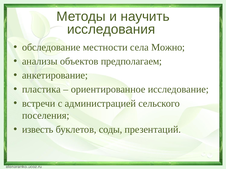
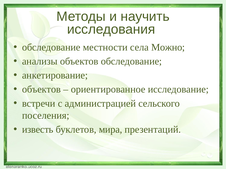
объектов предполагаем: предполагаем -> обследование (131, 61)
пластика: пластика -> объектов (41, 90)
соды: соды -> мира (111, 130)
